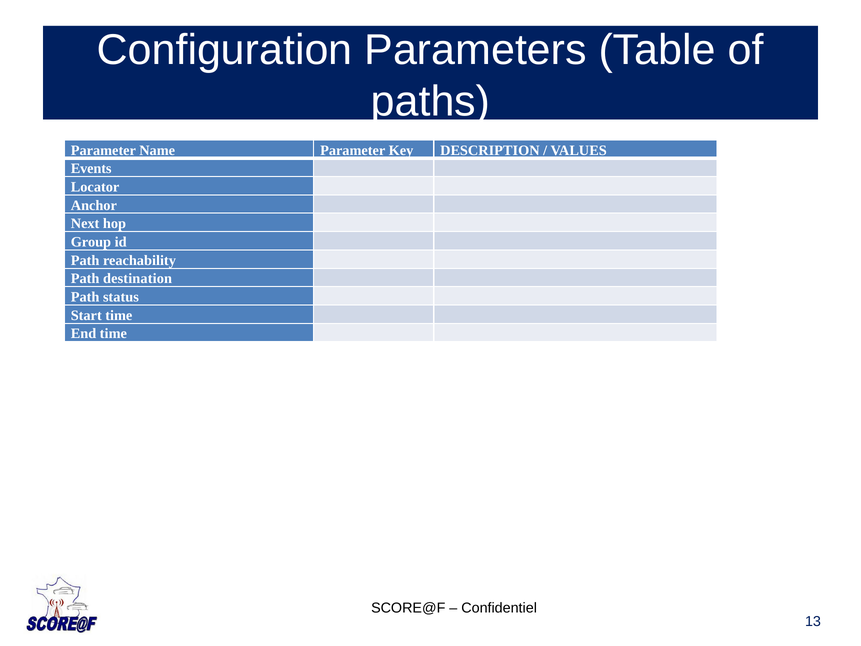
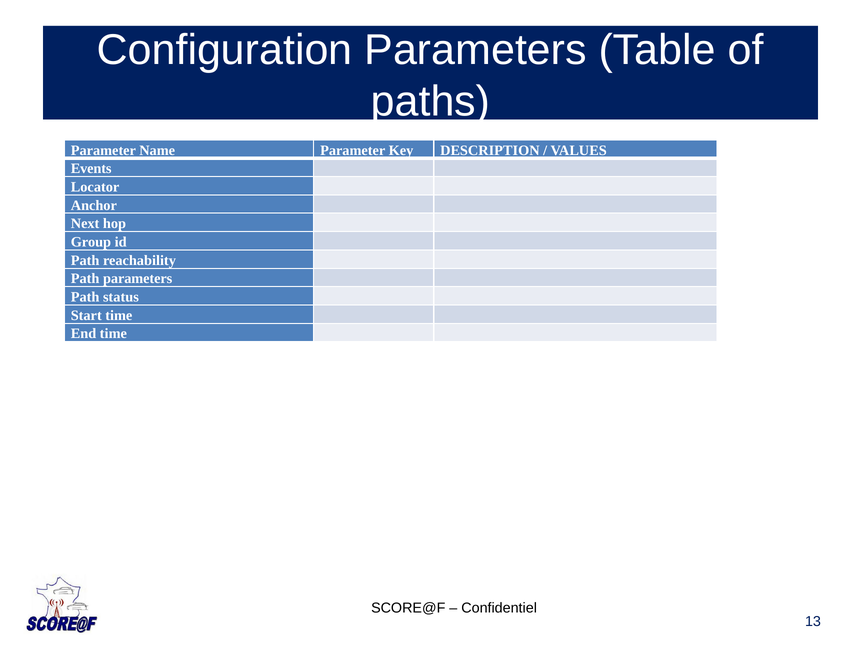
Path destination: destination -> parameters (138, 279)
